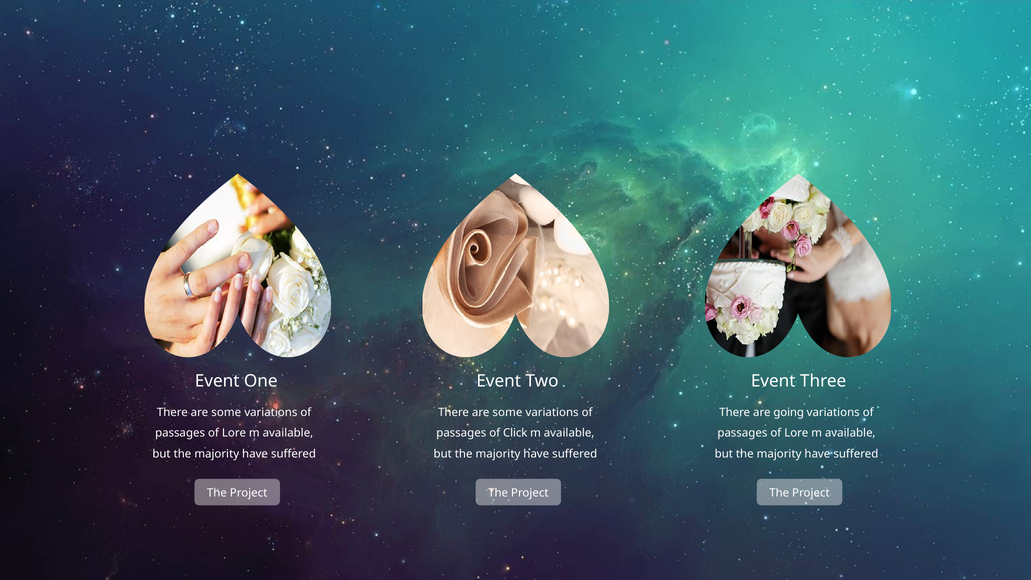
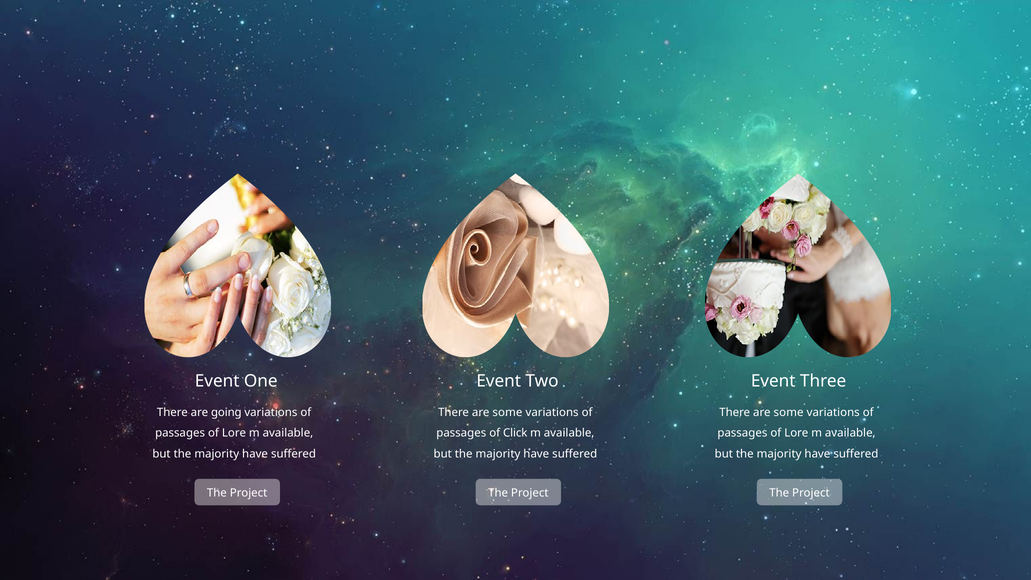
some: some -> going (226, 413)
going: going -> some (789, 413)
